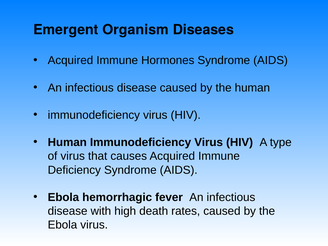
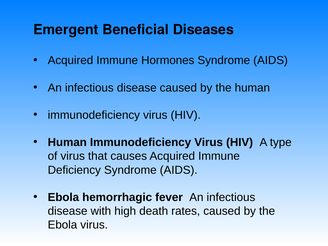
Organism: Organism -> Beneficial (136, 30)
